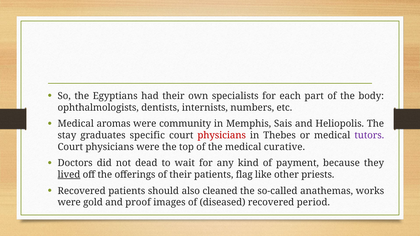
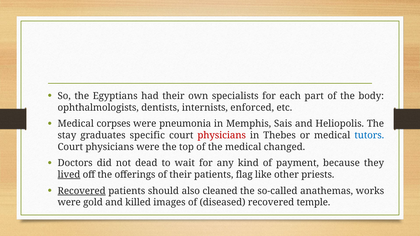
numbers: numbers -> enforced (252, 108)
aromas: aromas -> corpses (114, 124)
community: community -> pneumonia (185, 124)
tutors colour: purple -> blue (369, 135)
curative: curative -> changed (284, 147)
Recovered underline: none -> present (82, 191)
proof: proof -> killed (138, 203)
period: period -> temple (313, 203)
